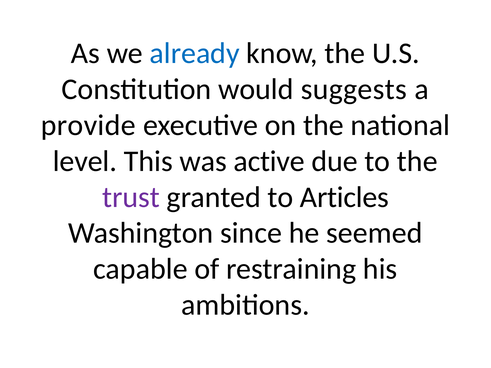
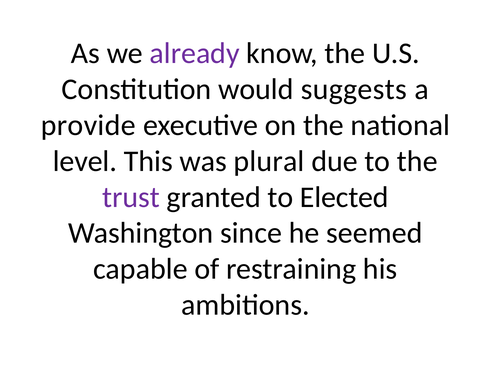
already colour: blue -> purple (195, 53)
active: active -> plural (269, 161)
Articles: Articles -> Elected (344, 197)
